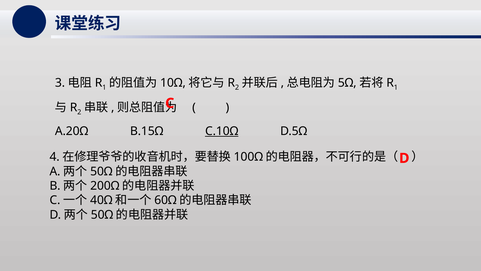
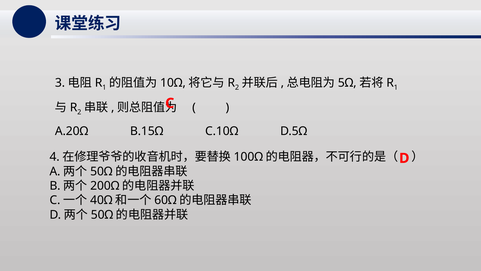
C.10Ω underline: present -> none (222, 131)
